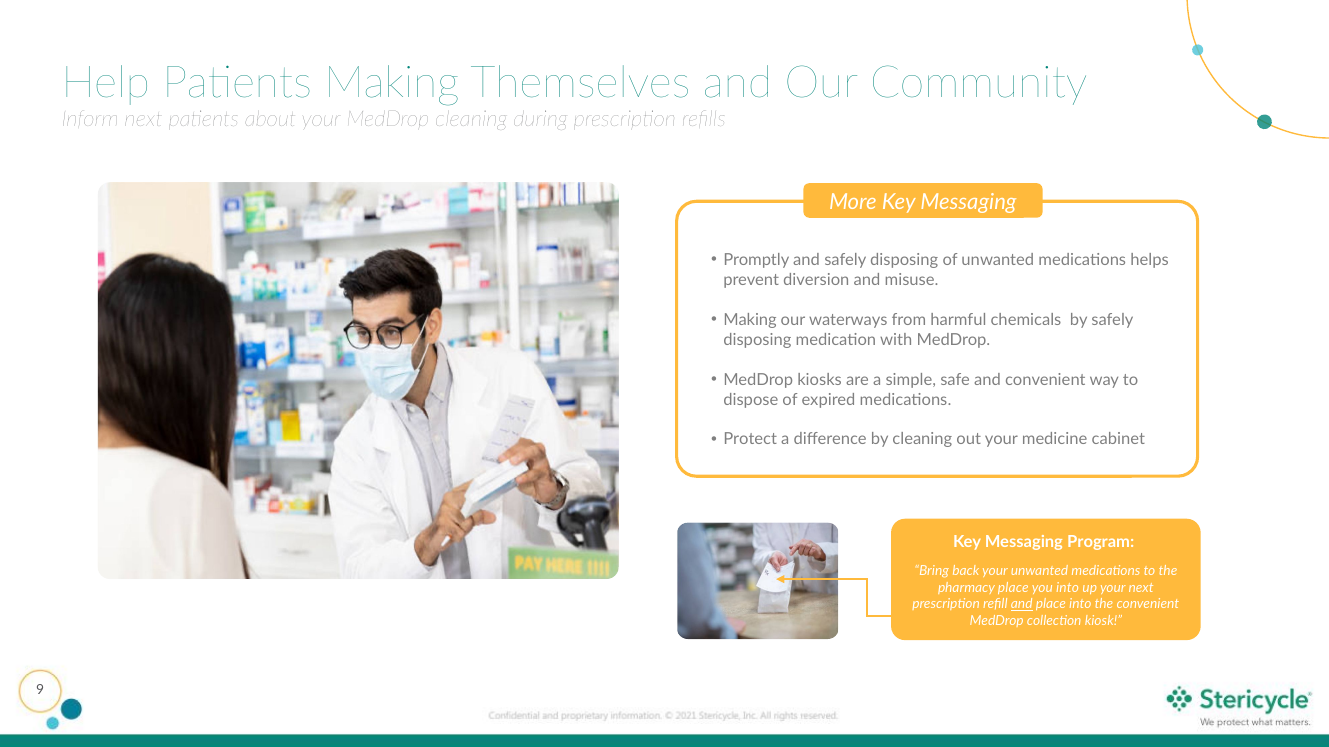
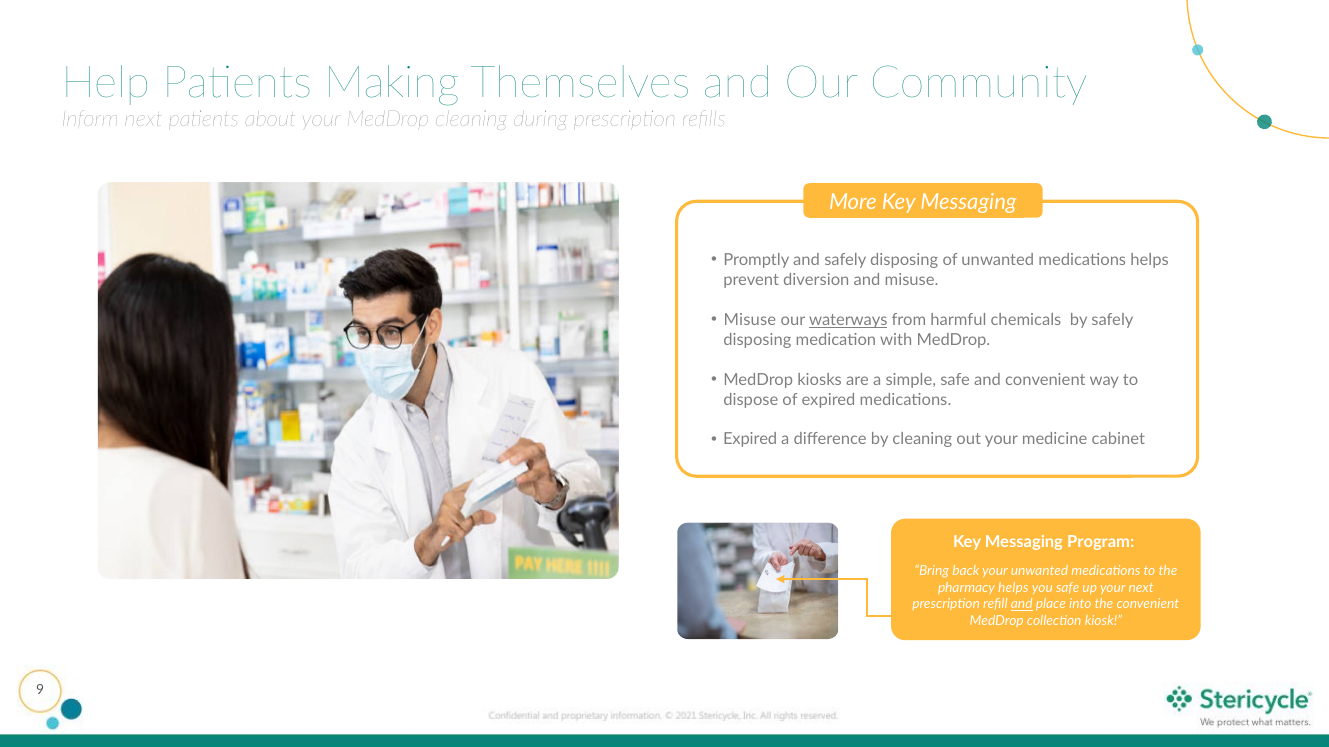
Making: Making -> Misuse (750, 320)
waterways underline: none -> present (848, 320)
Protect: Protect -> Expired (750, 440)
pharmacy place: place -> helps (1013, 588)
you into: into -> safe (1068, 588)
